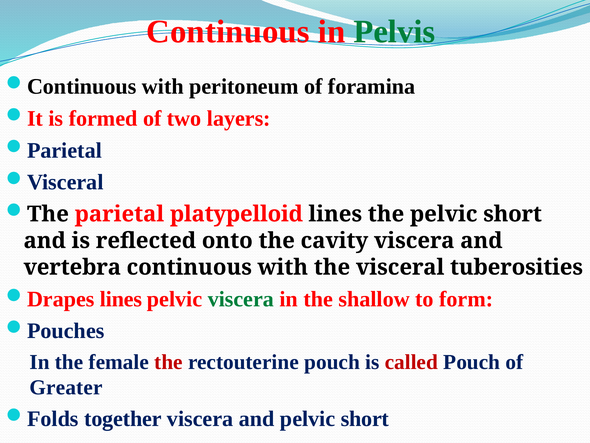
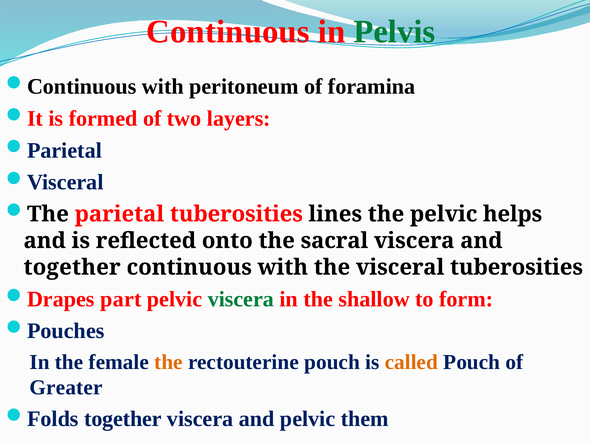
parietal platypelloid: platypelloid -> tuberosities (236, 214)
the pelvic short: short -> helps (513, 214)
cavity: cavity -> sacral (334, 240)
vertebra: vertebra -> together (72, 267)
lines: lines -> part (121, 299)
the colour: red -> orange (168, 362)
called colour: red -> orange (411, 362)
and pelvic short: short -> them (365, 418)
